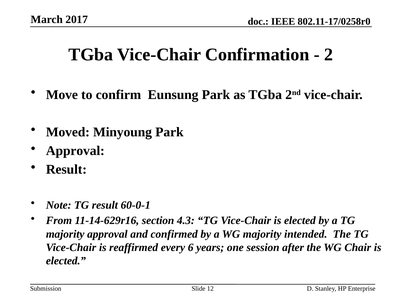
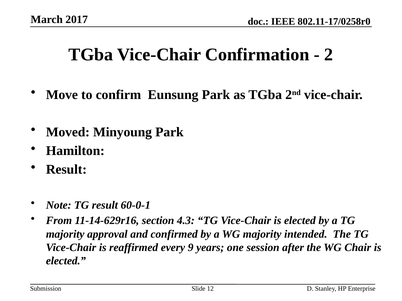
Approval: Approval -> Hamilton (75, 151)
6: 6 -> 9 (191, 248)
